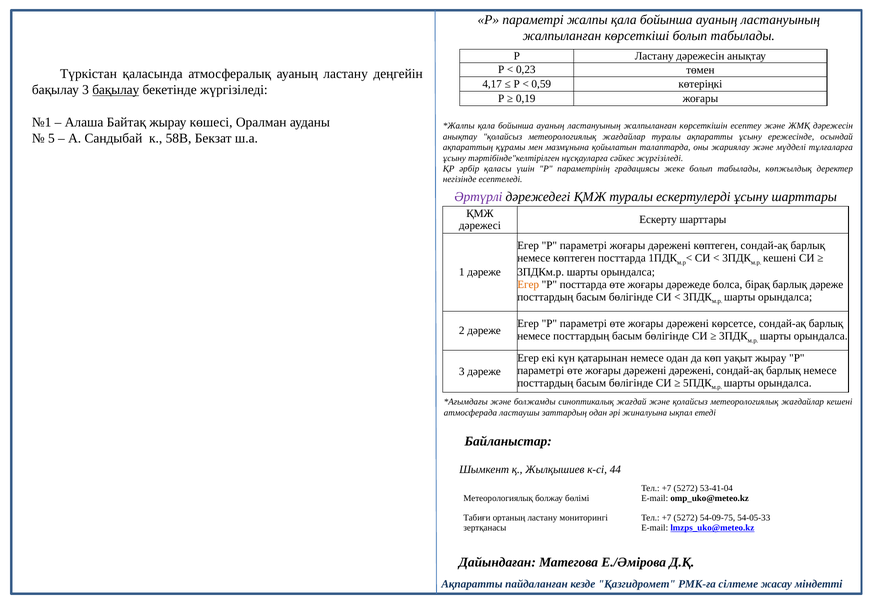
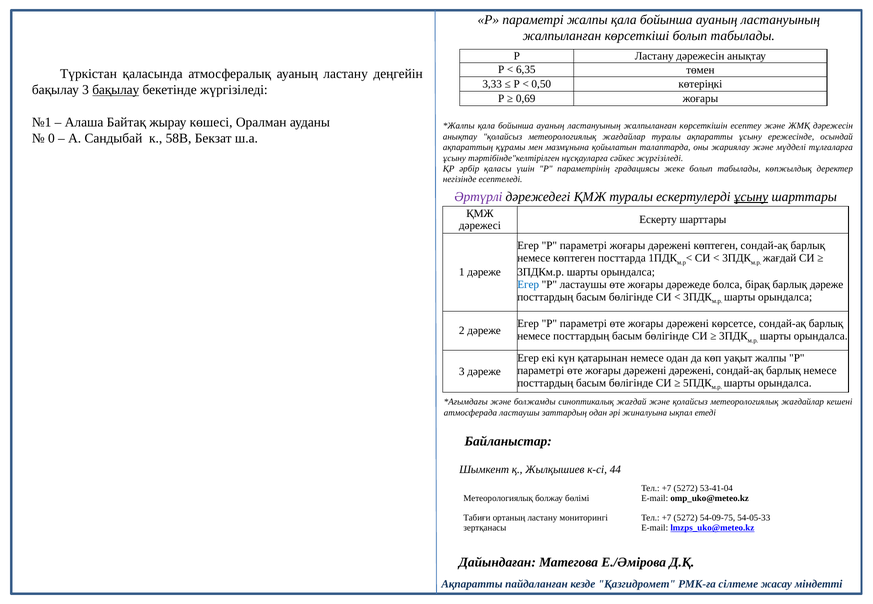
0,23: 0,23 -> 6,35 (526, 70)
4,17: 4,17 -> 3,33 (492, 84)
0,59: 0,59 -> 0,50 (541, 84)
0,19: 0,19 -> 0,69 (526, 99)
5: 5 -> 0 (51, 138)
ұсыну underline: none -> present (751, 197)
кешені: кешені -> жағдай (780, 258)
Егер colour: orange -> blue (528, 285)
P посттарда: посттарда -> ластаушы (583, 285)
уақыт жырау: жырау -> жалпы (771, 358)
